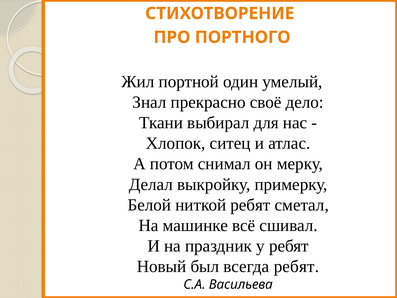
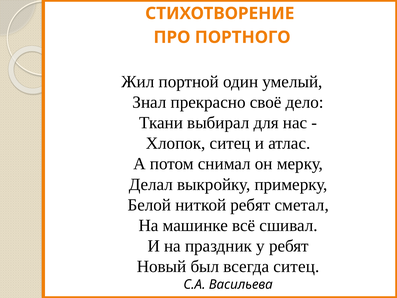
всегда ребят: ребят -> ситец (296, 266)
